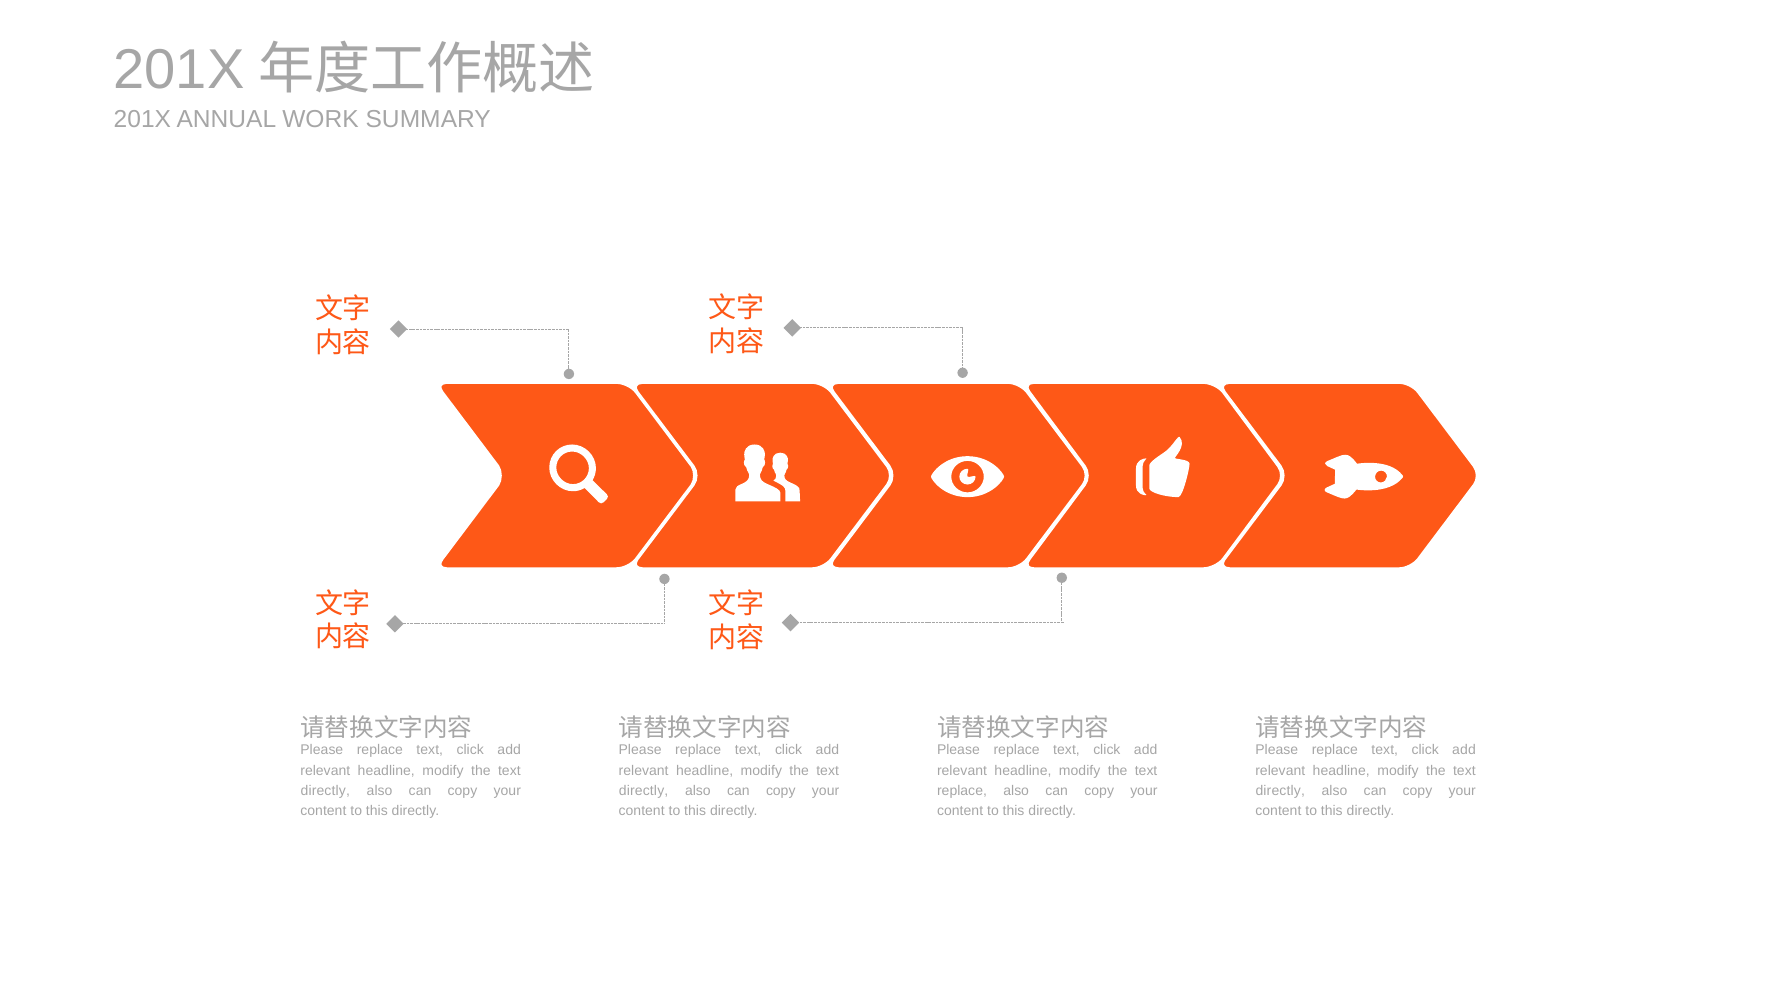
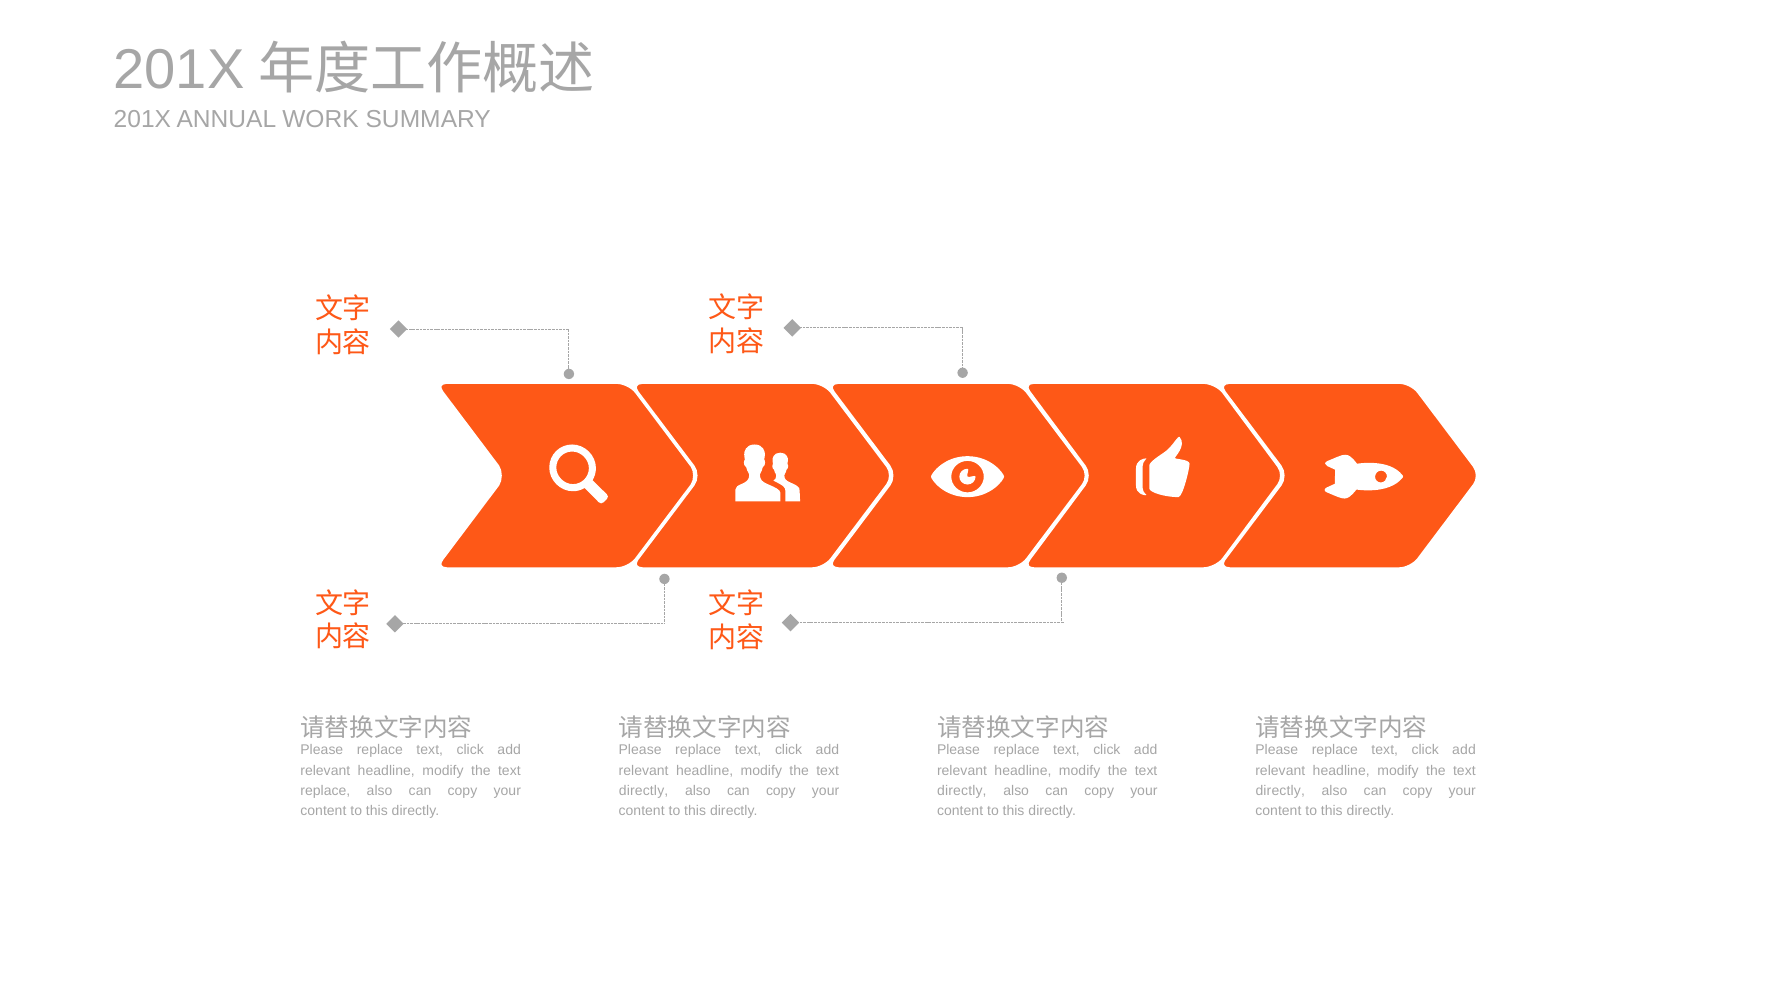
directly: directly -> replace (325, 790)
replace: replace -> directly (962, 790)
